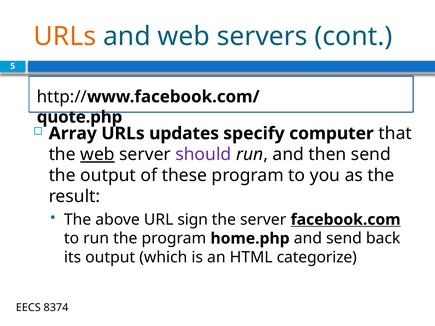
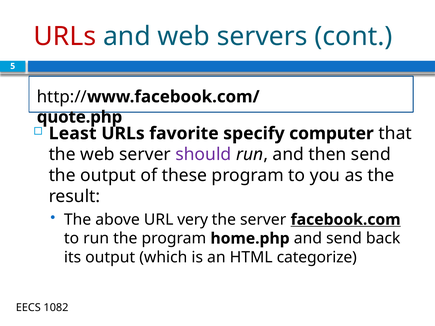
URLs colour: orange -> red (65, 36)
Array: Array -> Least (73, 134)
updates: updates -> favorite (184, 134)
web underline: present -> none (97, 155)
sign: sign -> very (193, 220)
8374: 8374 -> 1082 (56, 308)
